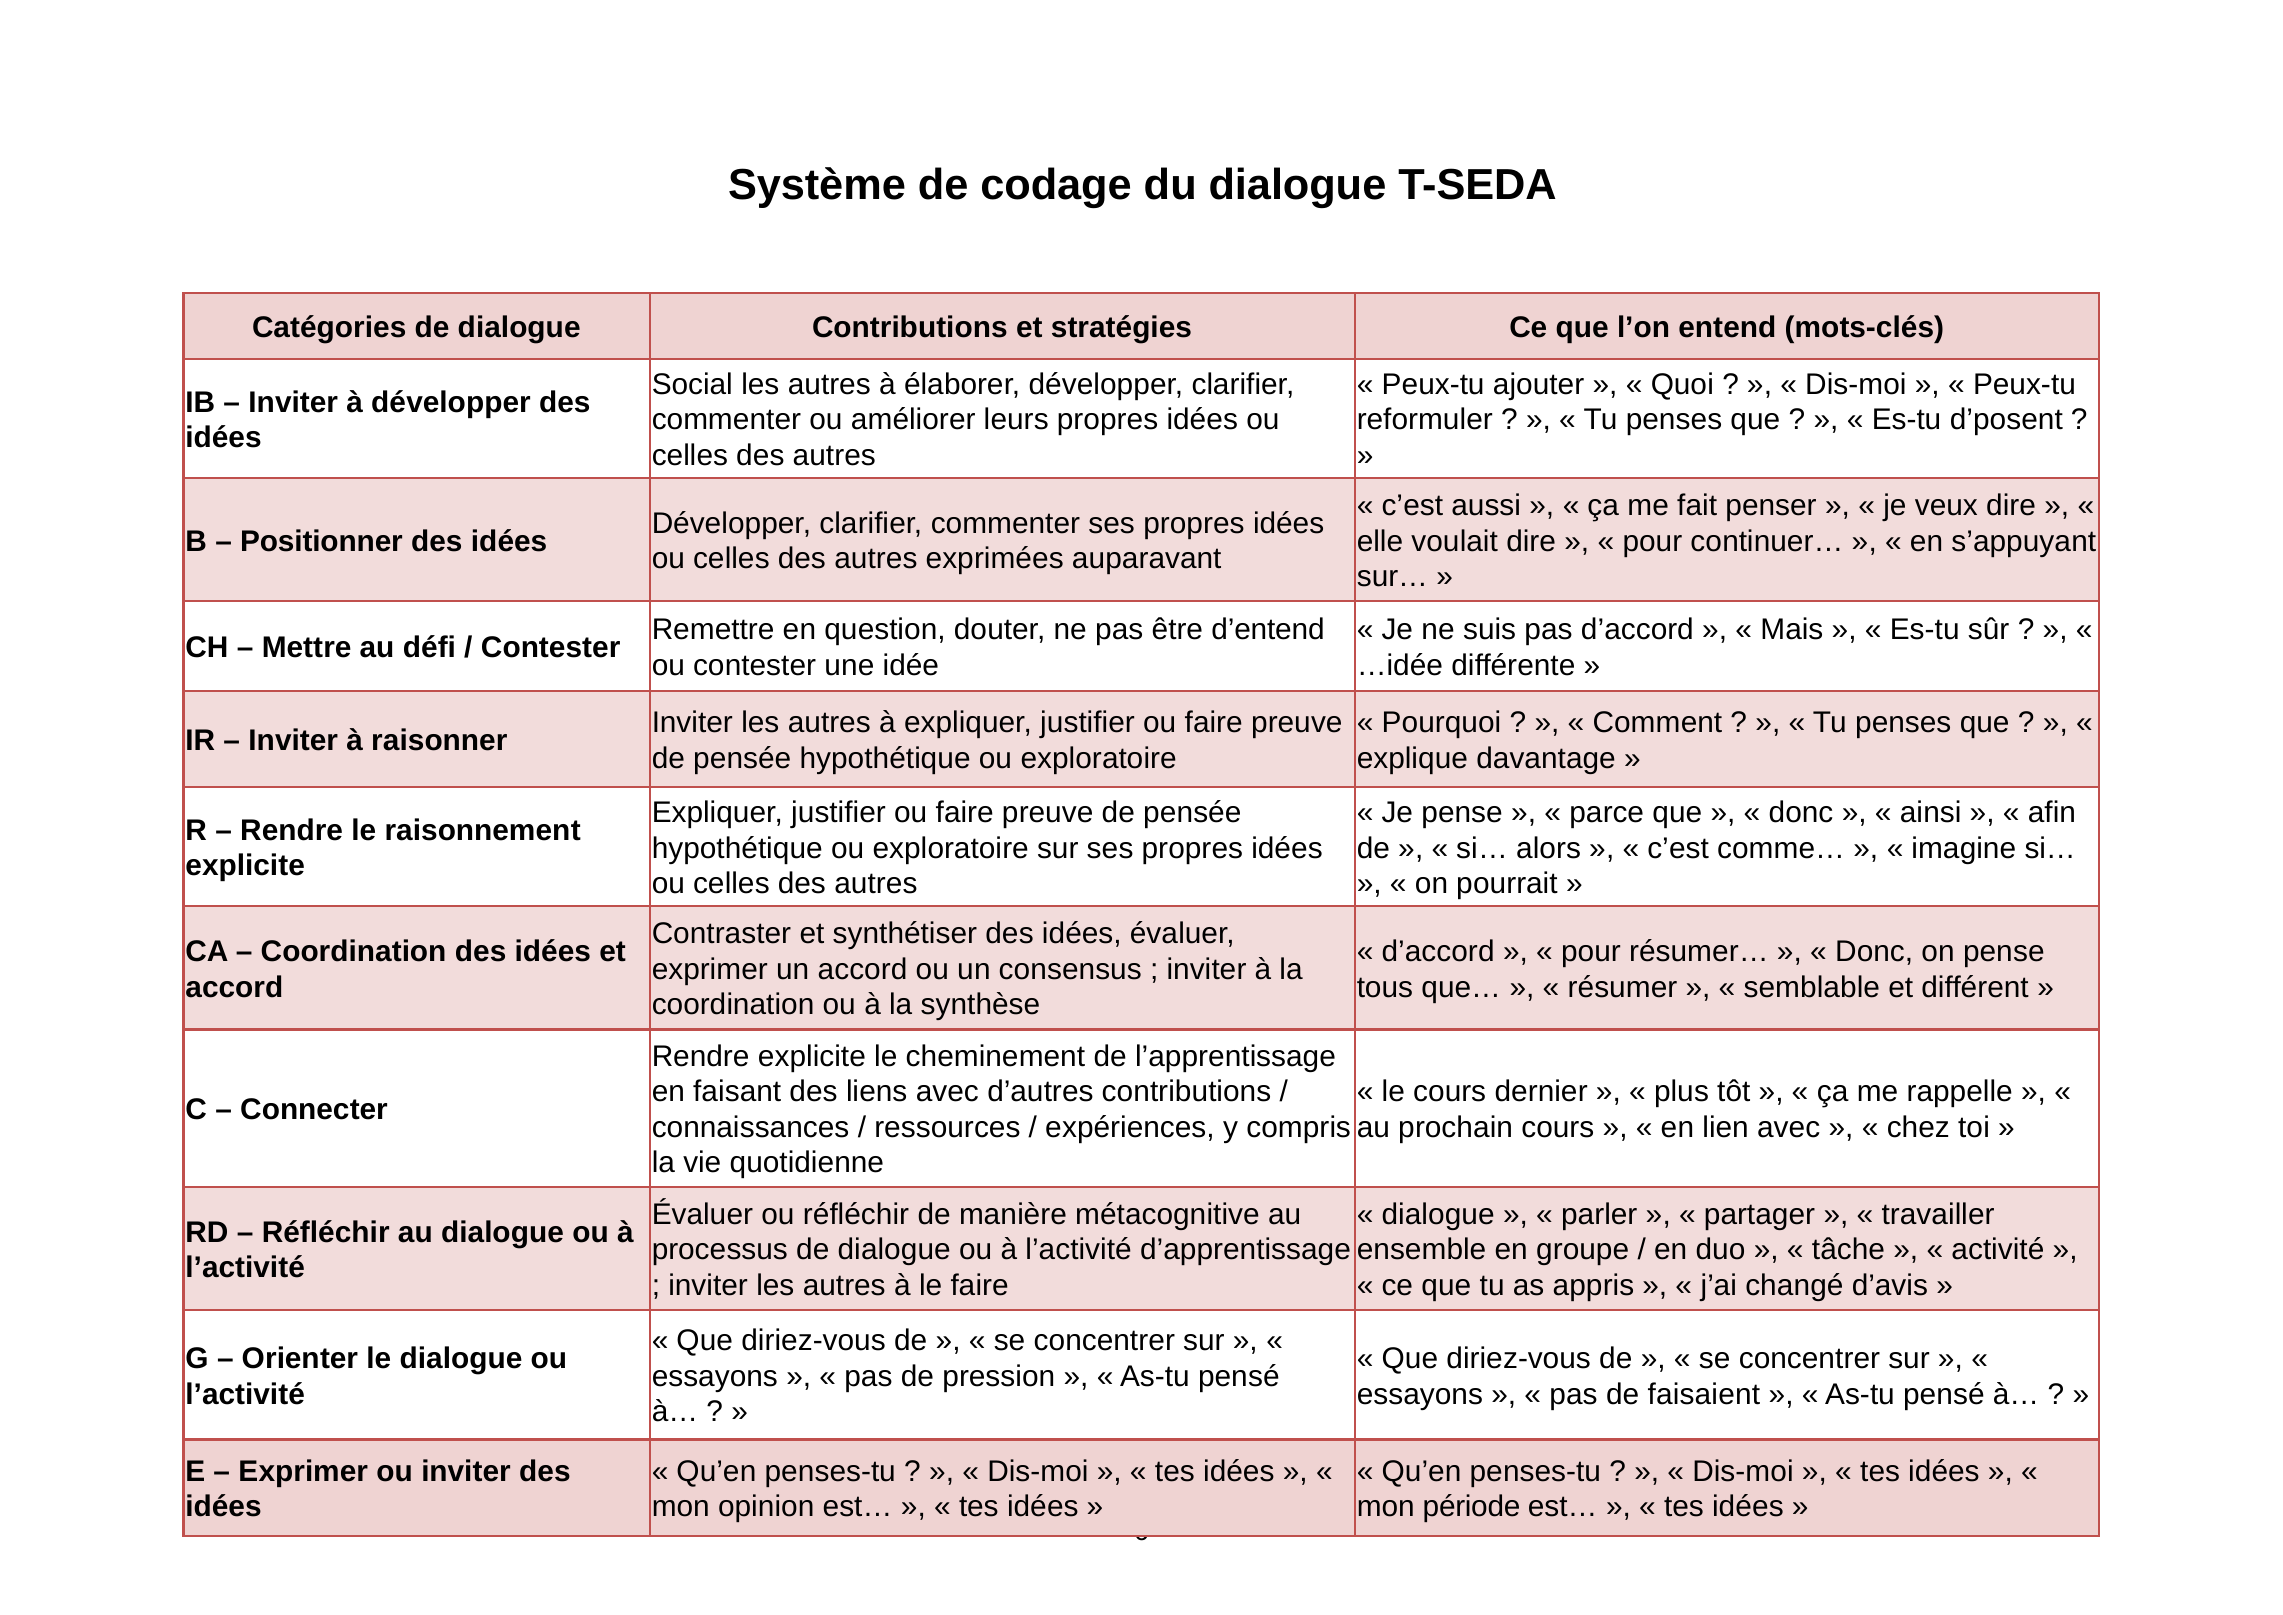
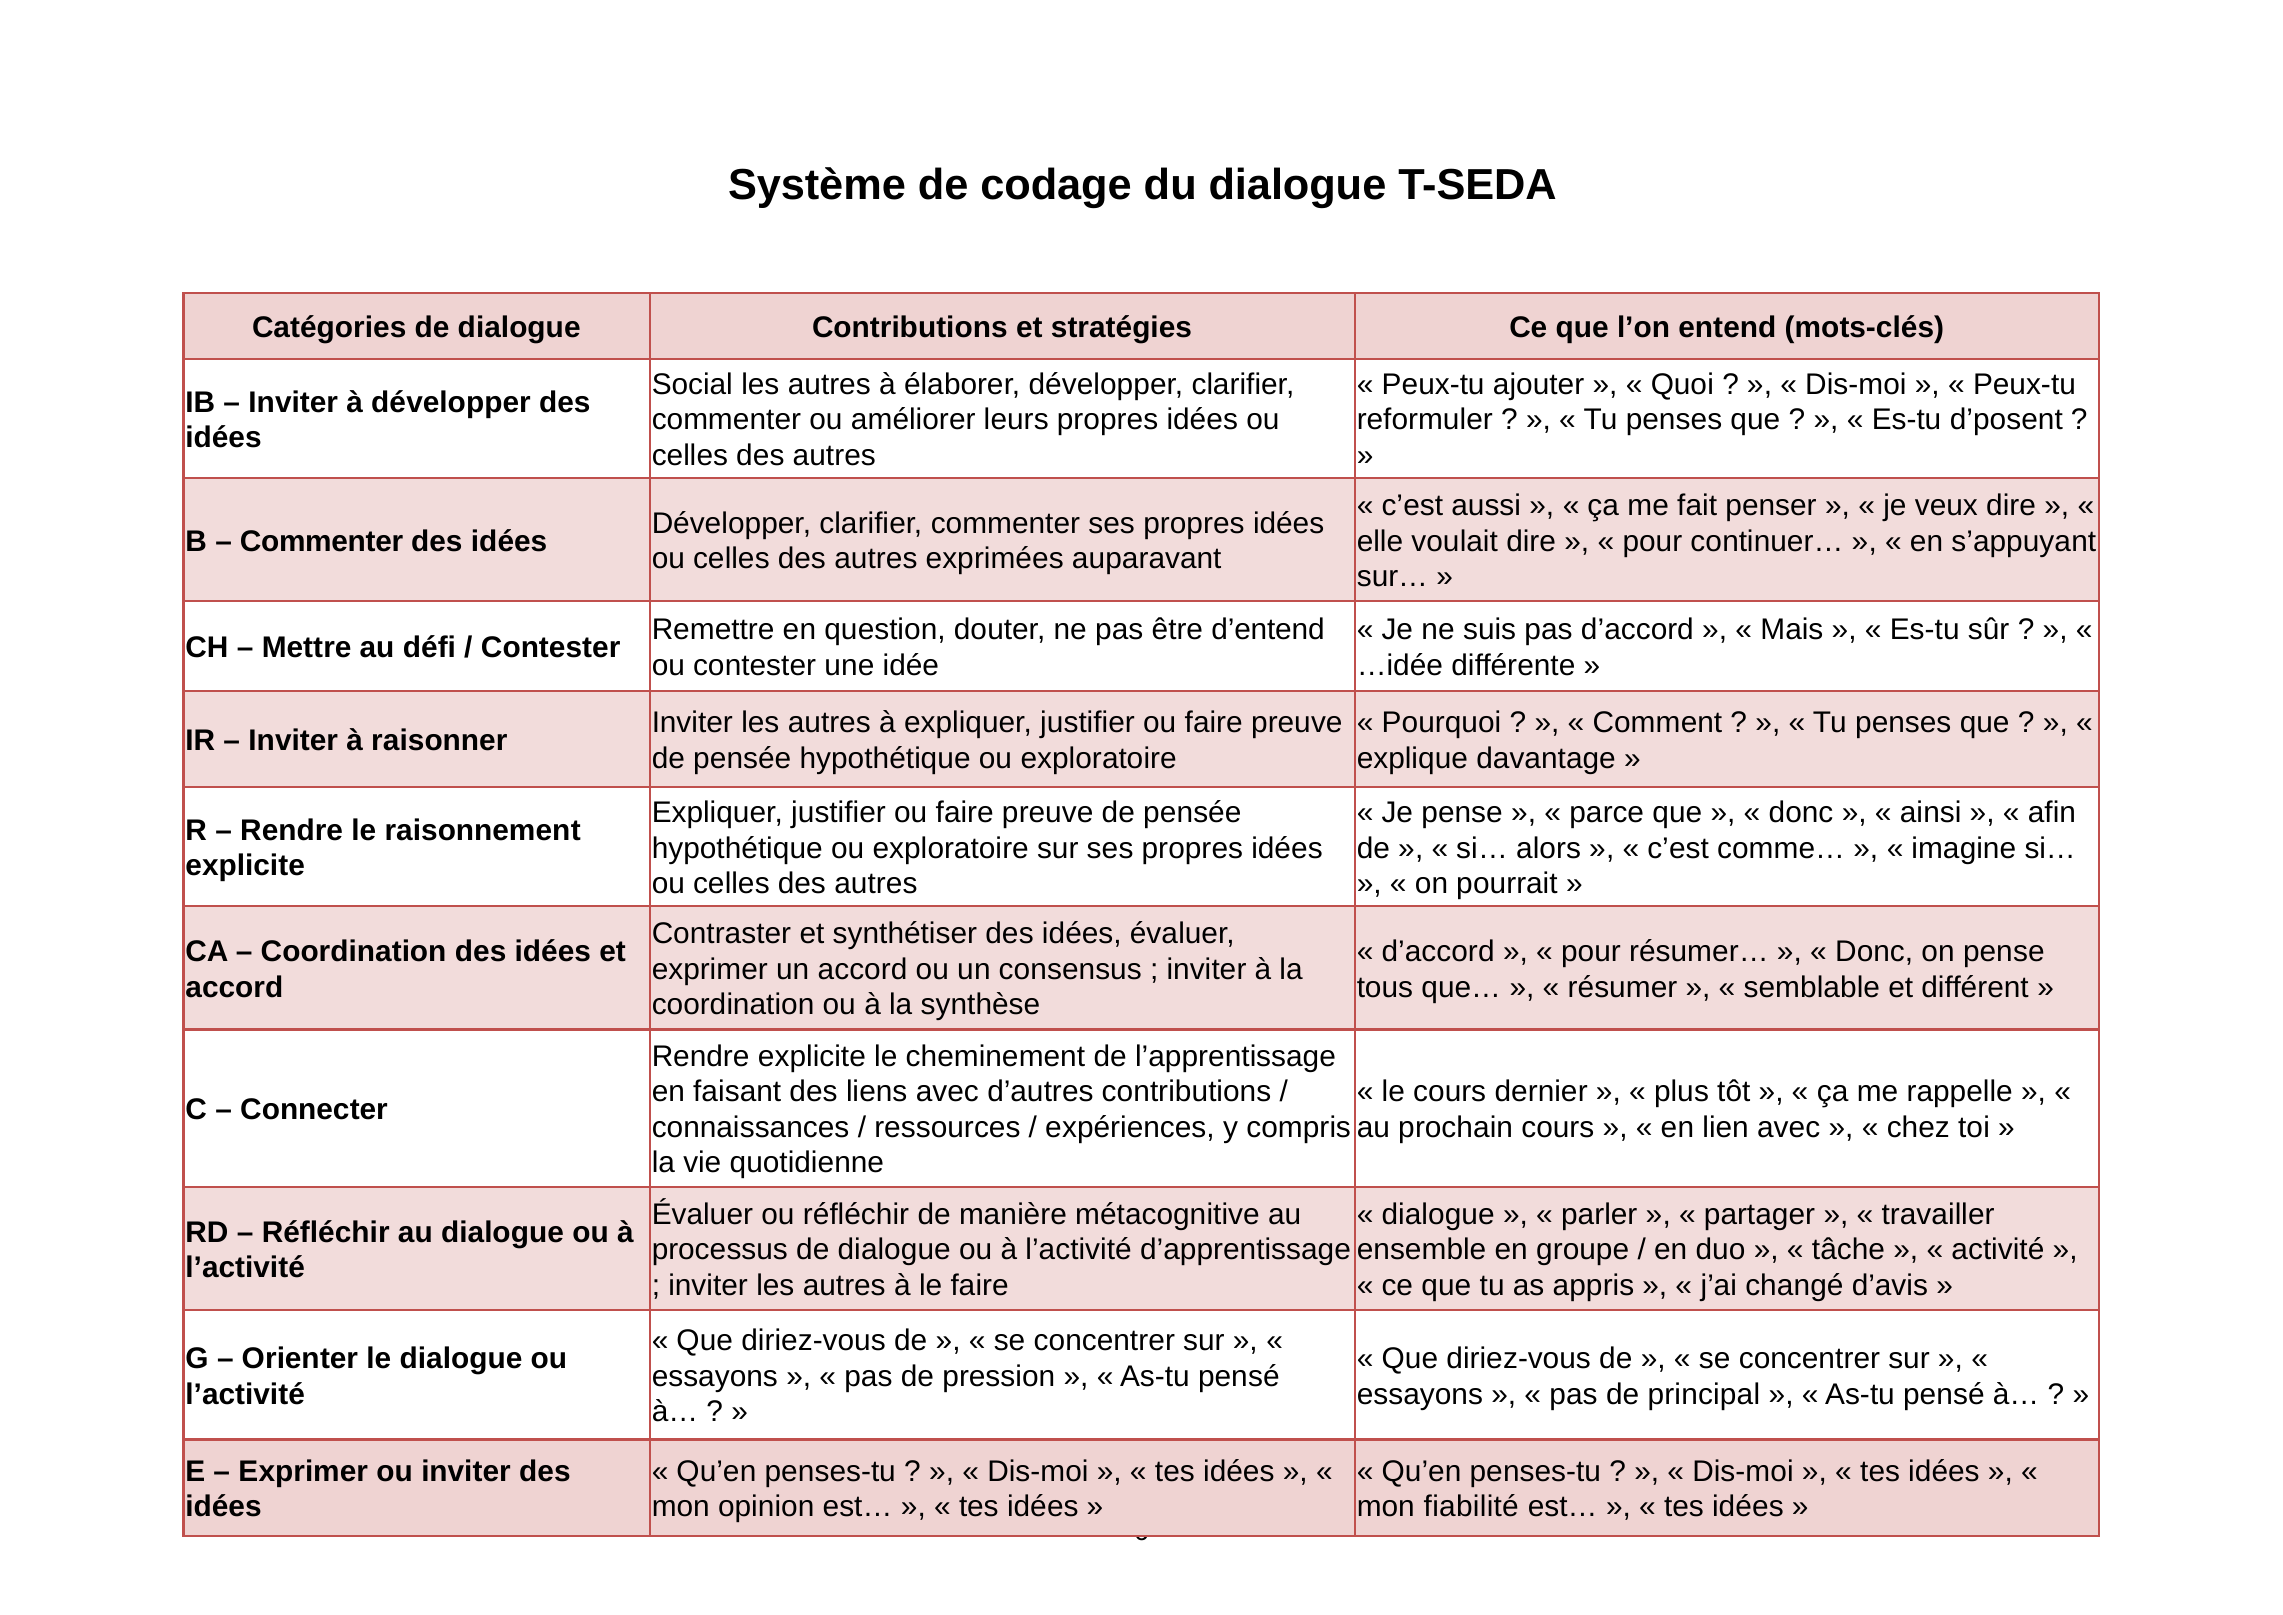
Positionner: Positionner -> Commenter (322, 541)
faisaient: faisaient -> principal (1704, 1394)
période: période -> fiabilité (1471, 1507)
